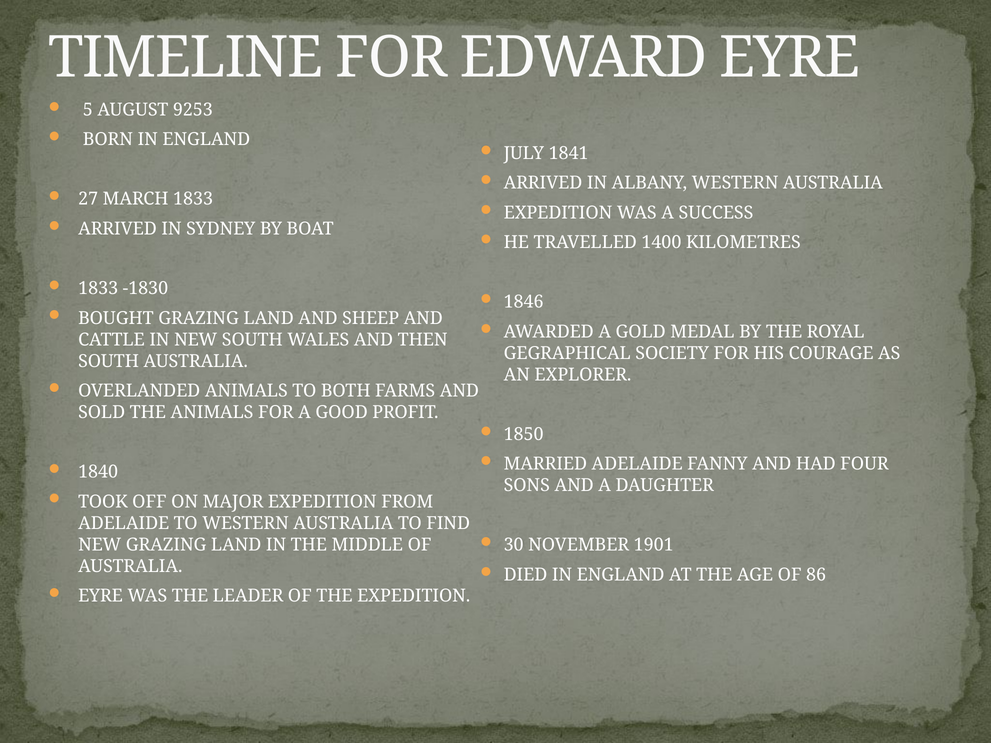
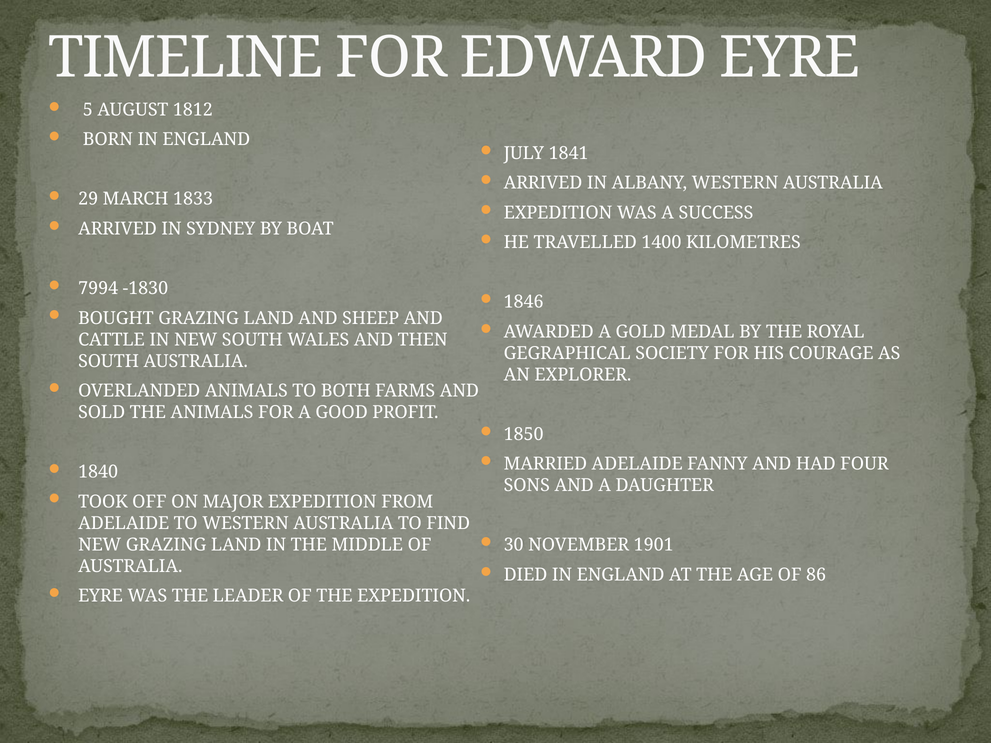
9253: 9253 -> 1812 (193, 110)
27: 27 -> 29 (88, 199)
1833: 1833 -> 7994 (98, 288)
